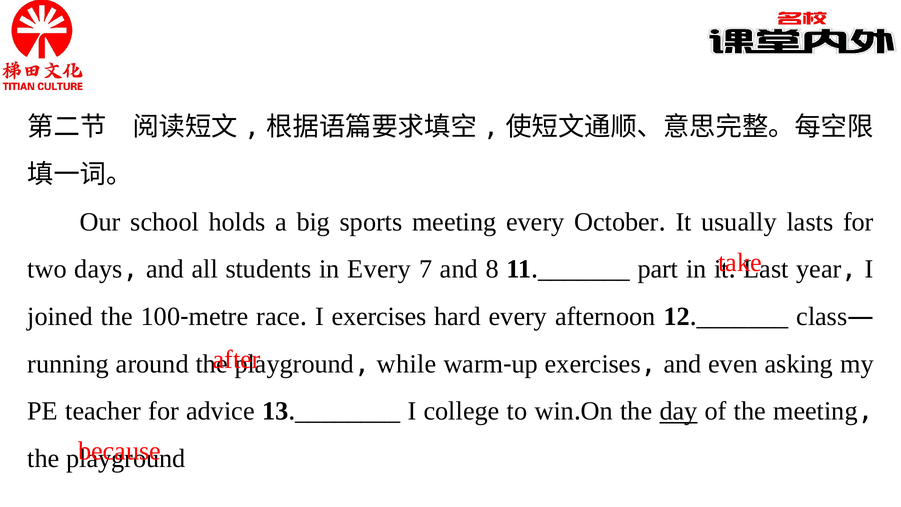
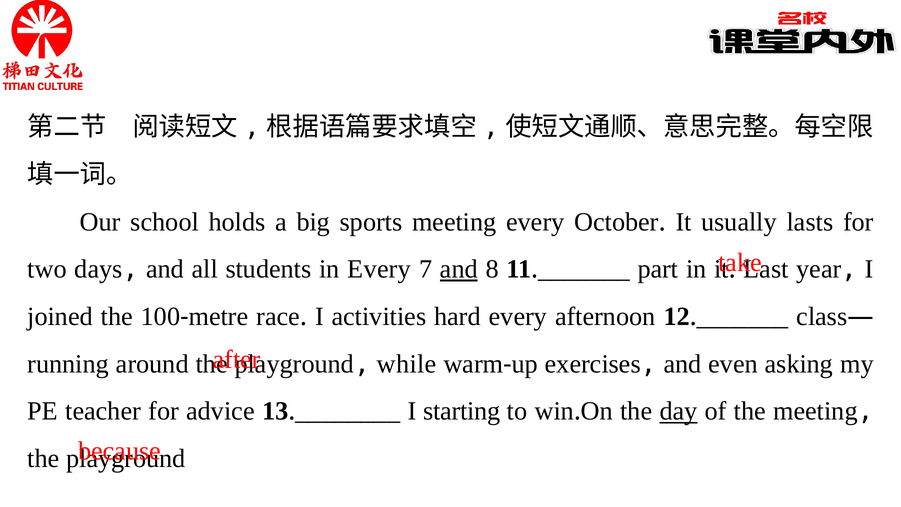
and underline: none -> present (459, 269)
I exercises: exercises -> activities (379, 316)
college: college -> starting (462, 411)
